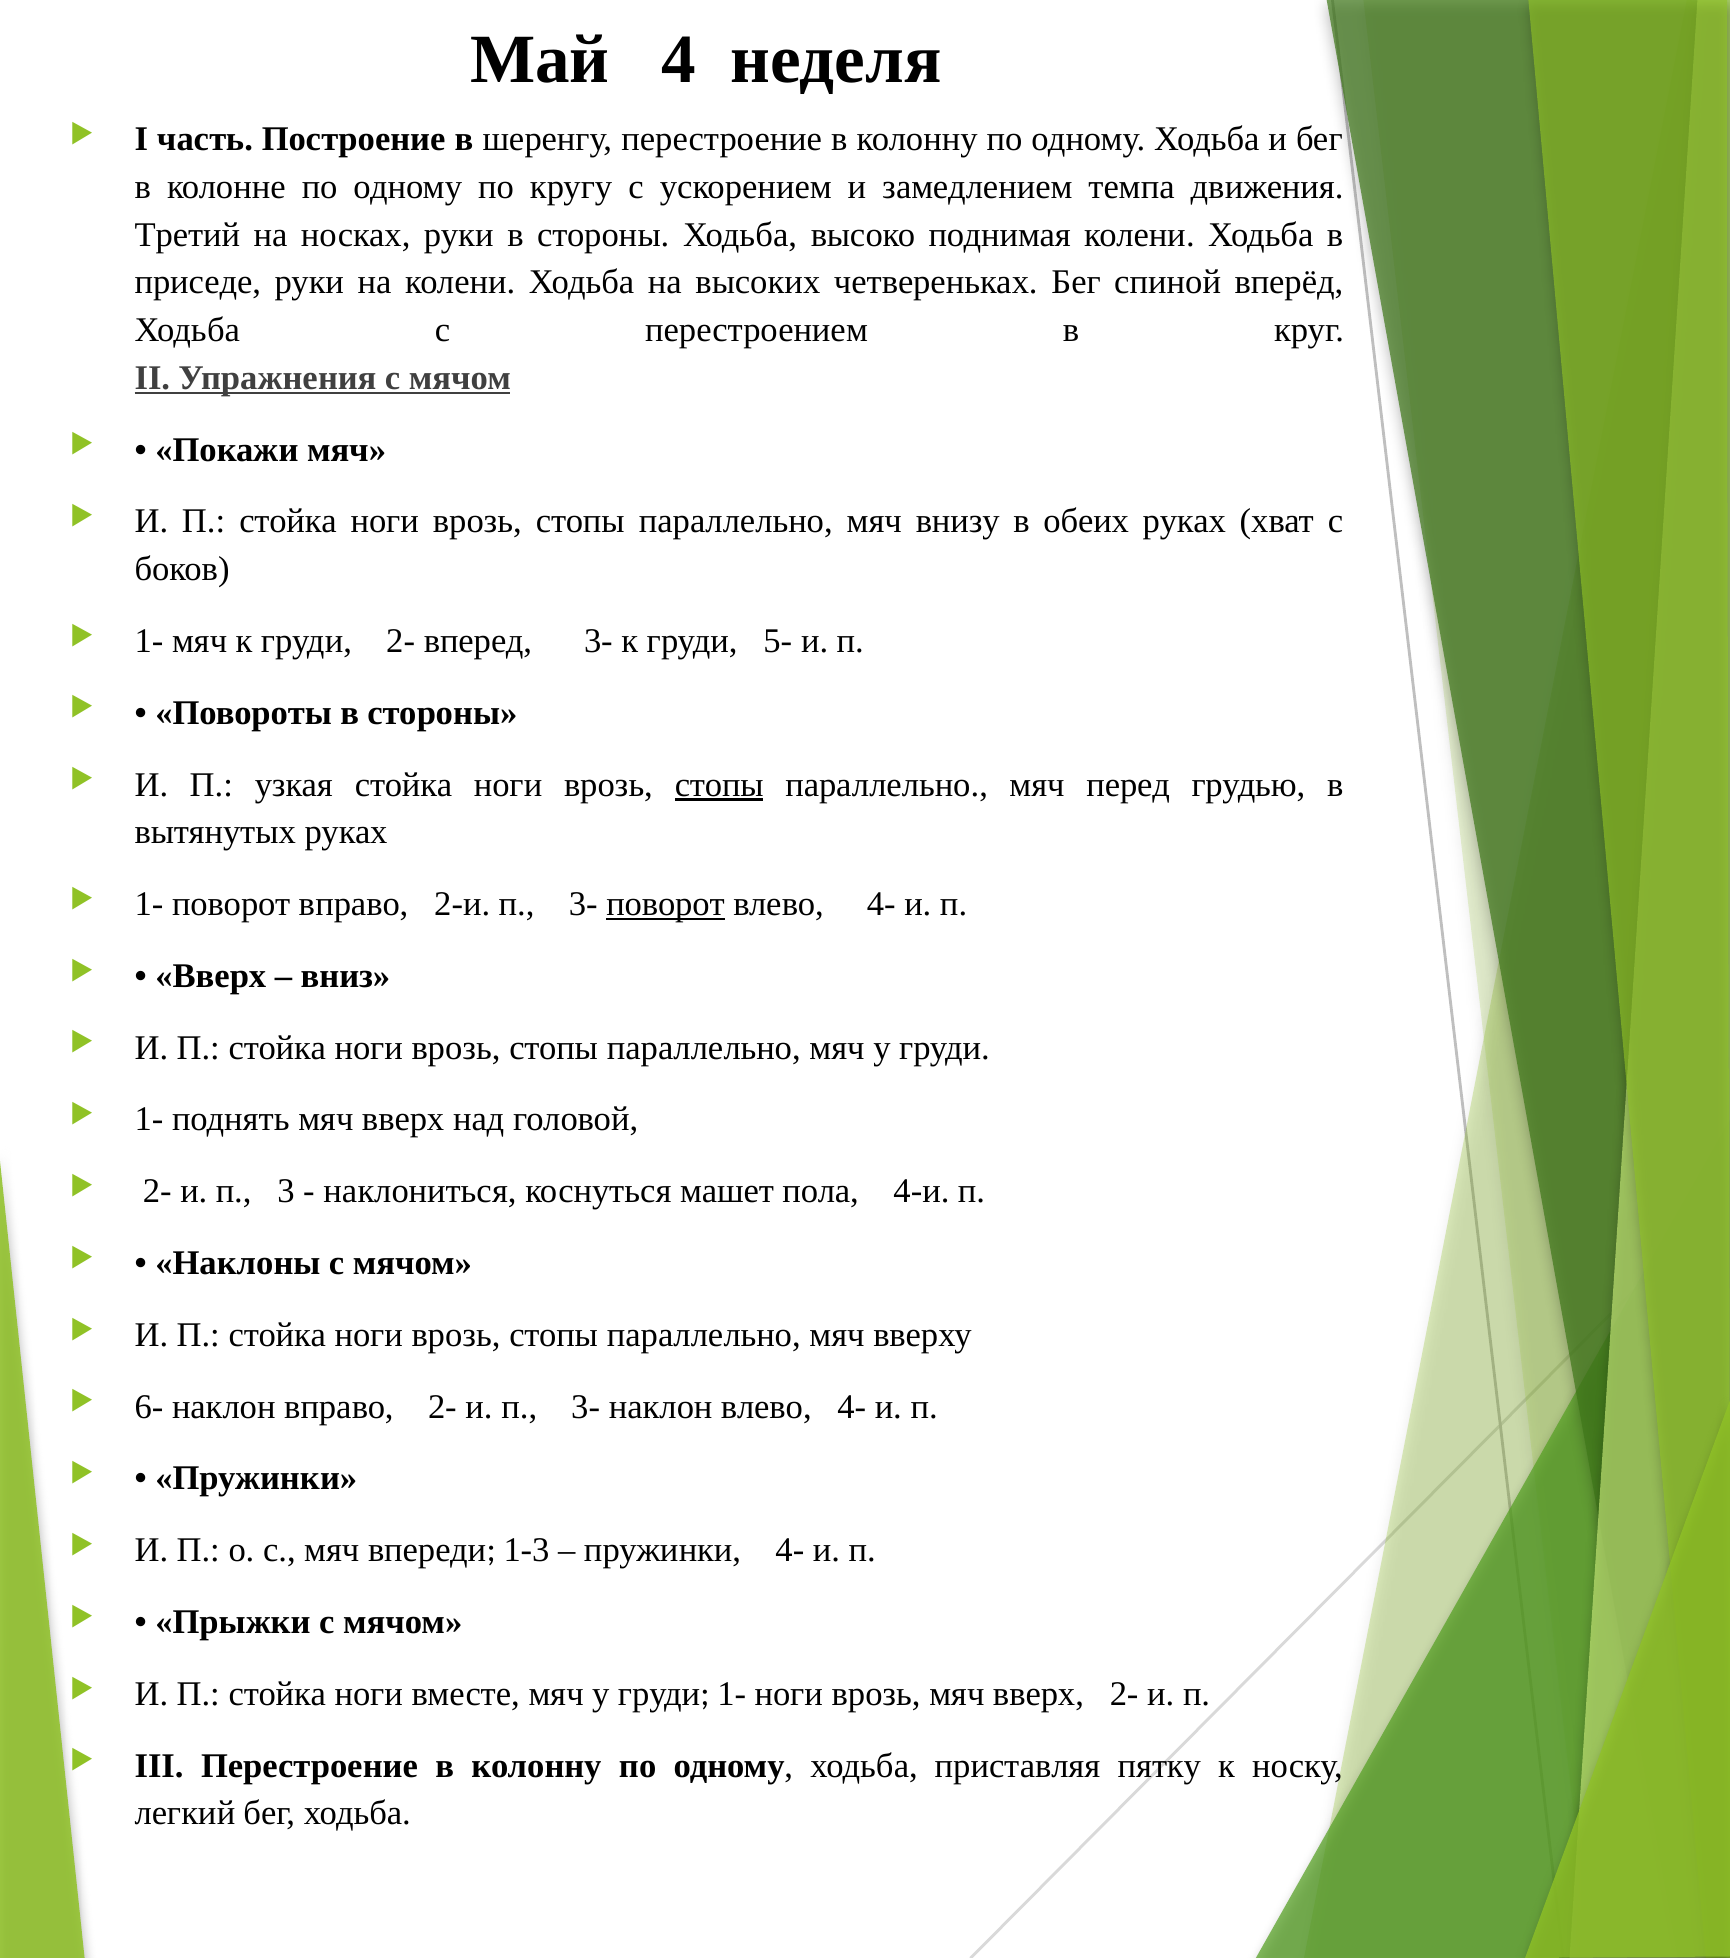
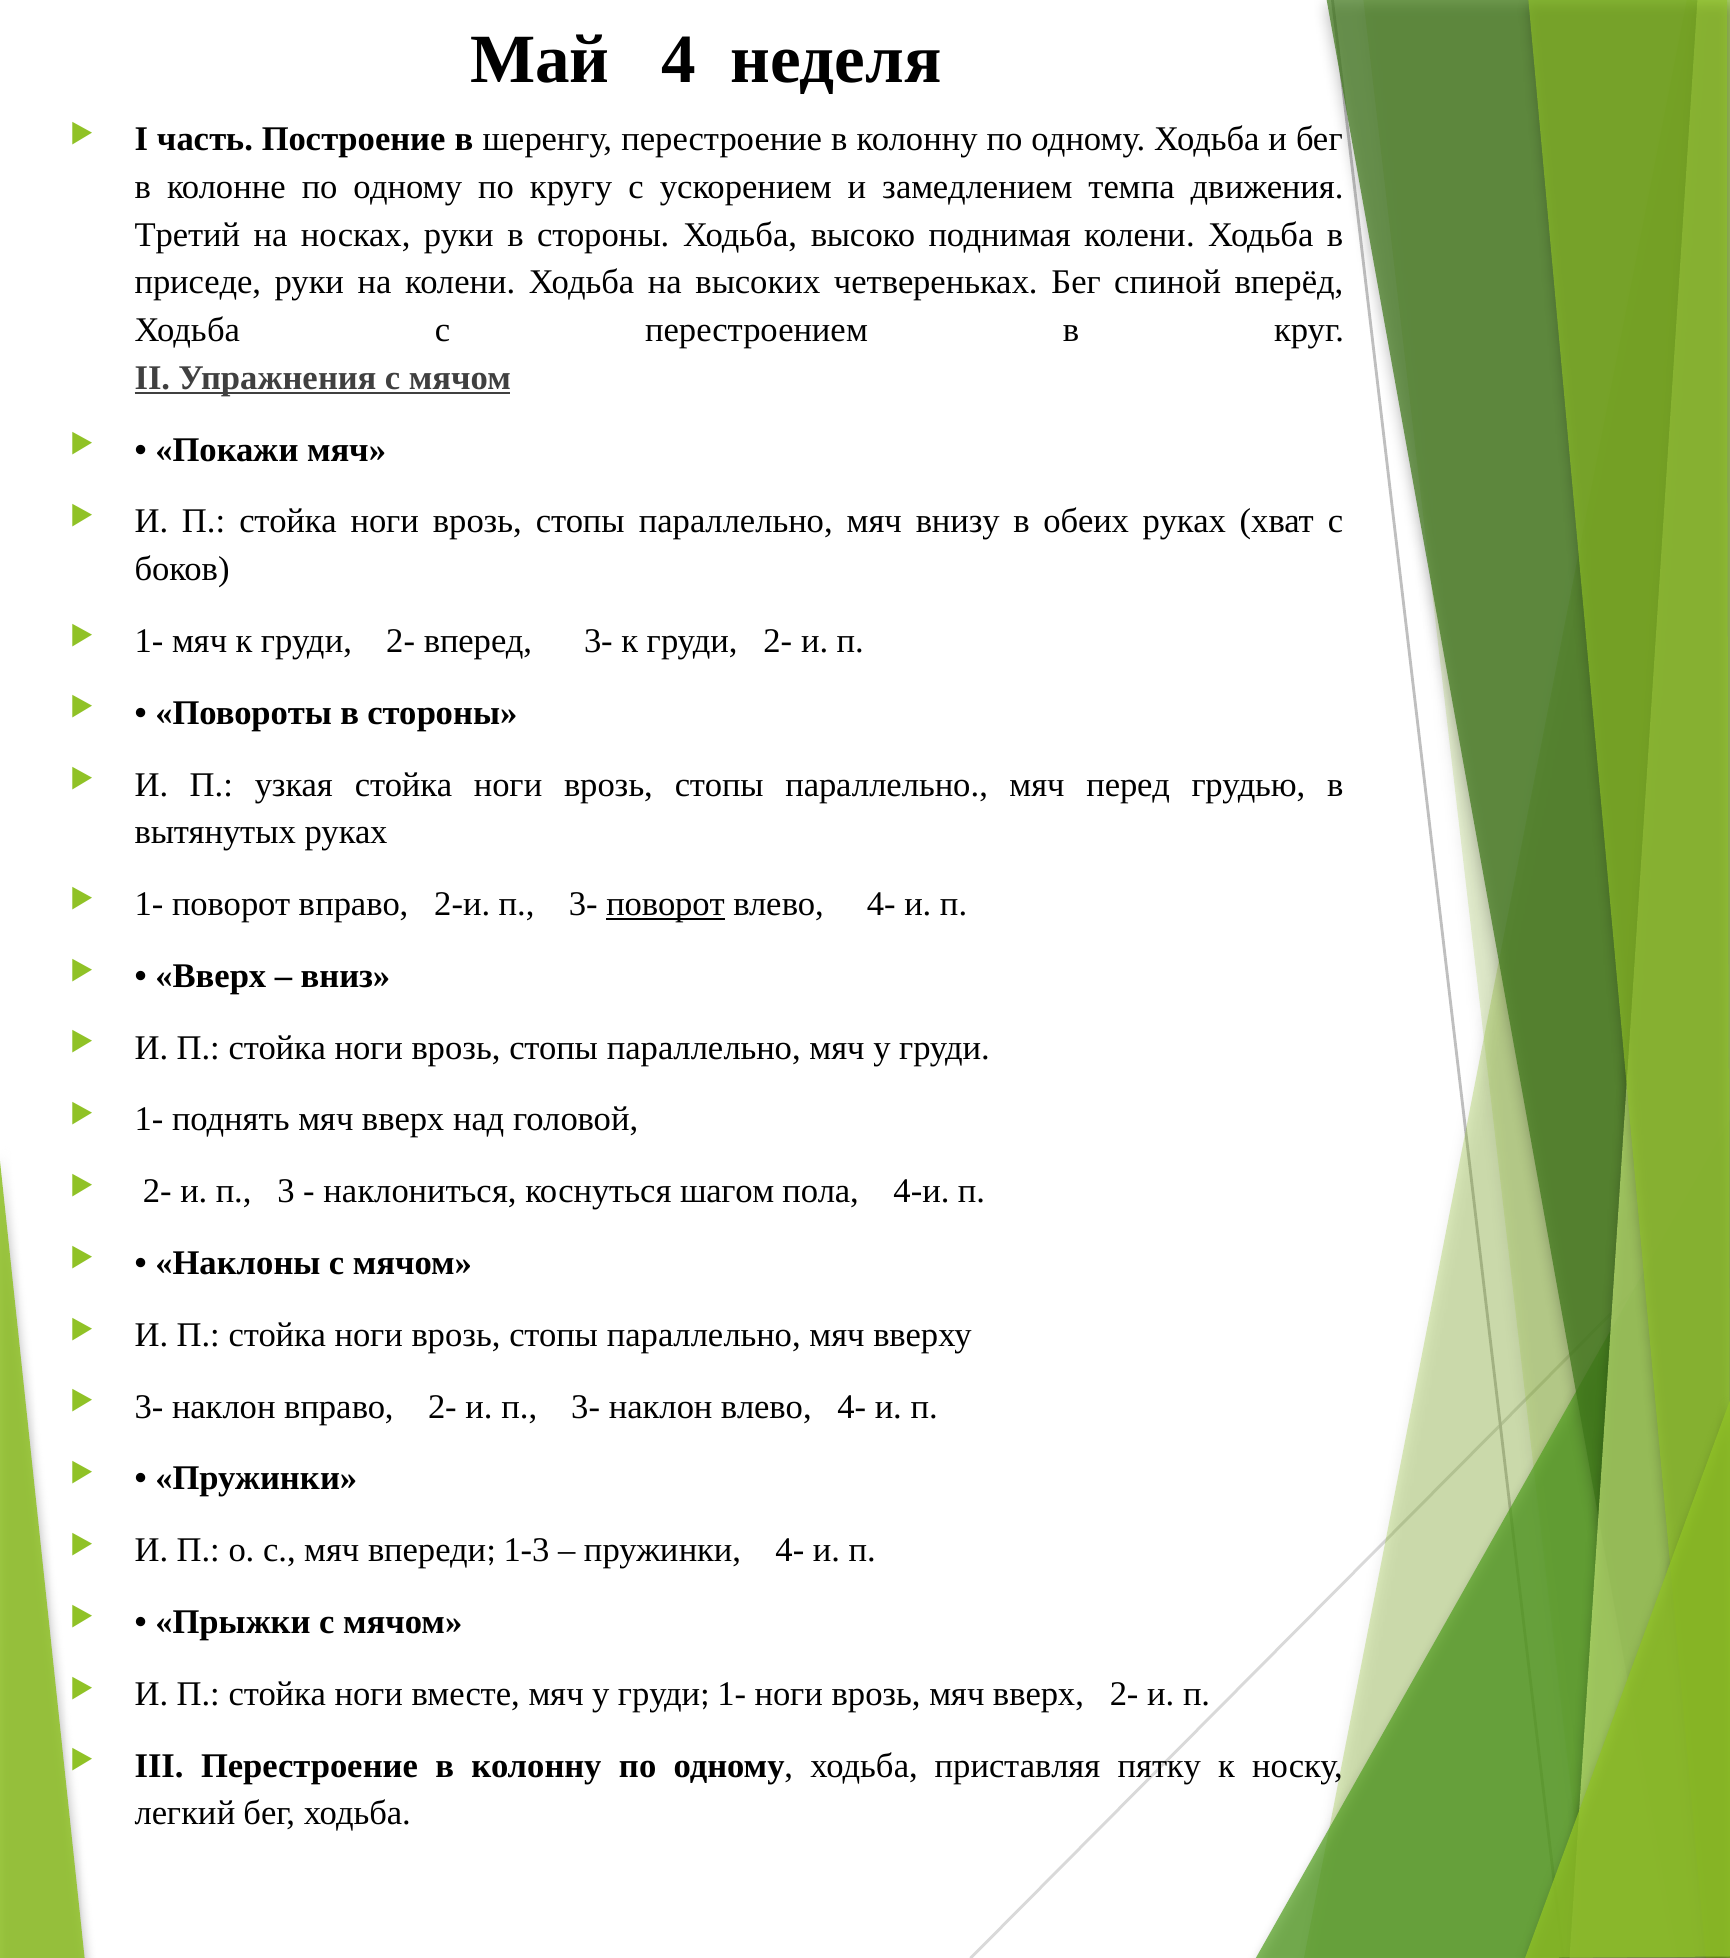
3- к груди 5-: 5- -> 2- (778, 641)
стопы underline: present -> none (719, 785)
машет: машет -> шагом (727, 1192)
6-: 6- -> 3- (149, 1407)
